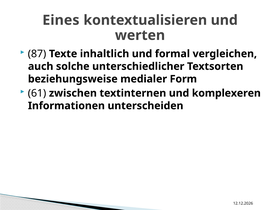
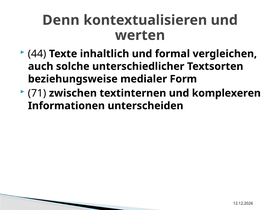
Eines: Eines -> Denn (61, 20)
87: 87 -> 44 (37, 54)
61: 61 -> 71 (37, 93)
